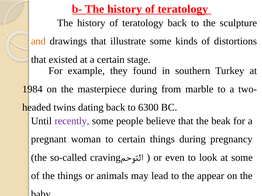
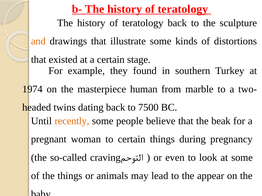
1984: 1984 -> 1974 (32, 89)
masterpiece during: during -> human (144, 89)
6300: 6300 -> 7500 (148, 108)
recently colour: purple -> orange (72, 121)
